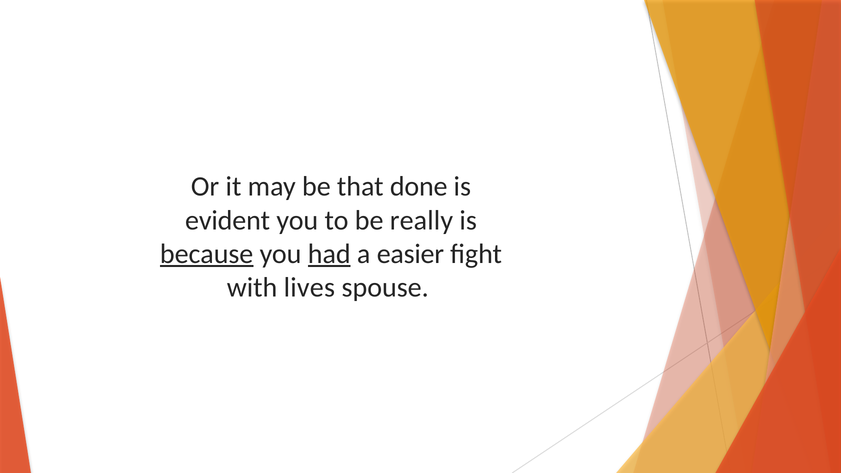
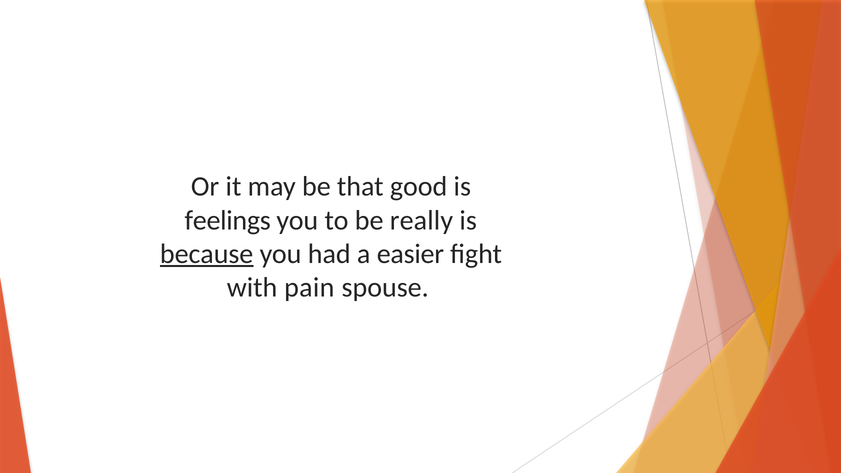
done: done -> good (419, 187)
evident: evident -> feelings (228, 220)
had underline: present -> none (329, 254)
lives: lives -> pain (309, 288)
